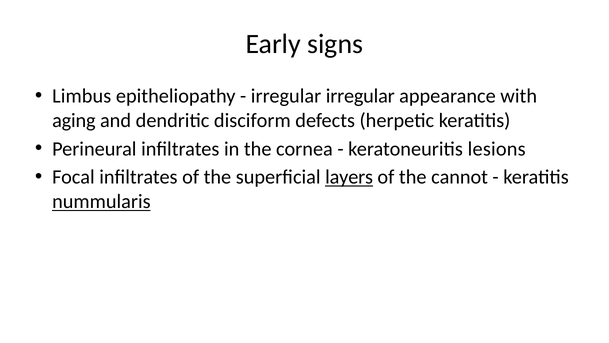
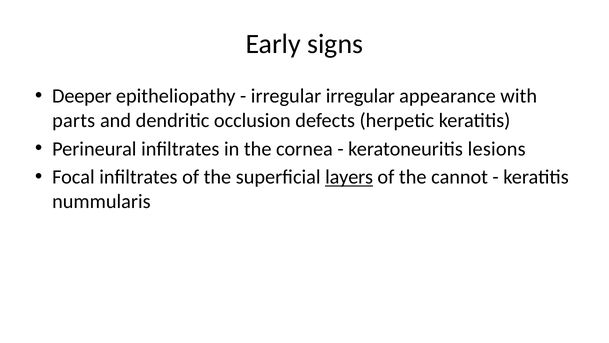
Limbus: Limbus -> Deeper (82, 96)
aging: aging -> parts (74, 120)
disciform: disciform -> occlusion (252, 120)
nummularis underline: present -> none (101, 201)
